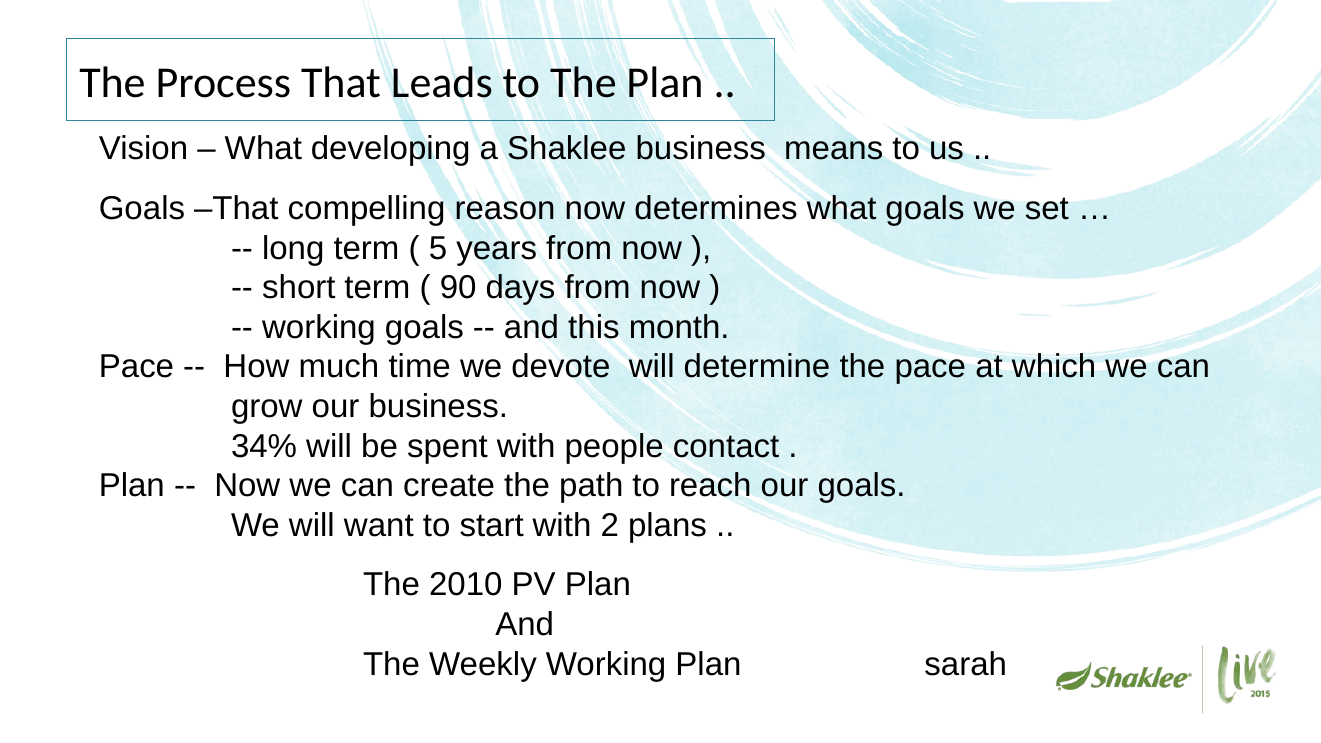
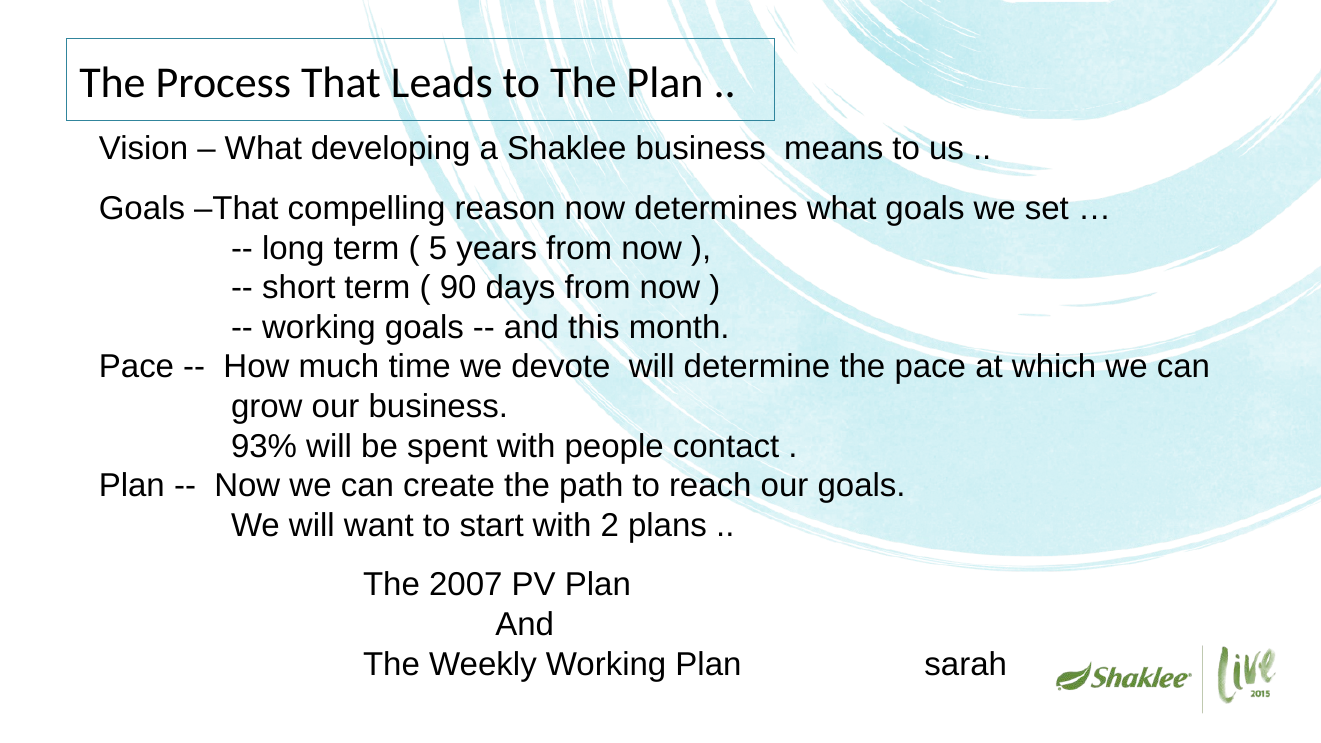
34%: 34% -> 93% (264, 446)
2010: 2010 -> 2007 (466, 585)
